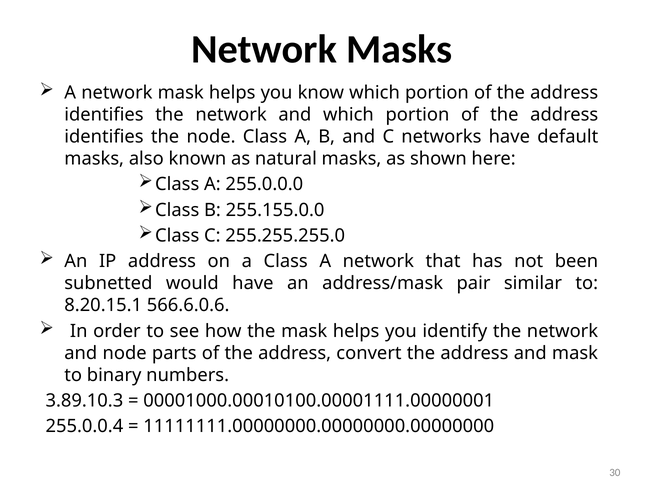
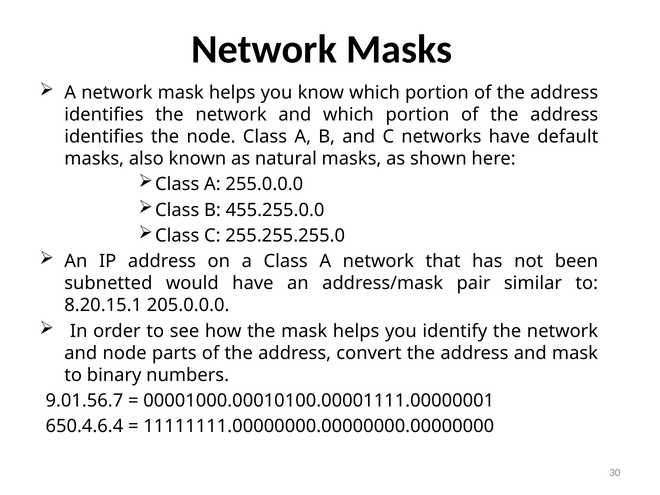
255.155.0.0: 255.155.0.0 -> 455.255.0.0 (275, 210)
566.6.0.6: 566.6.0.6 -> 205.0.0.0 (188, 305)
3.89.10.3: 3.89.10.3 -> 9.01.56.7 (84, 401)
255.0.0.4: 255.0.0.4 -> 650.4.6.4 (84, 426)
